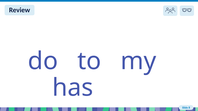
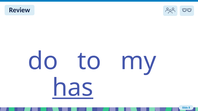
has underline: none -> present (73, 88)
